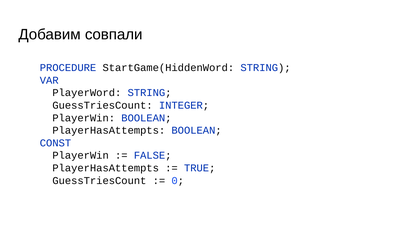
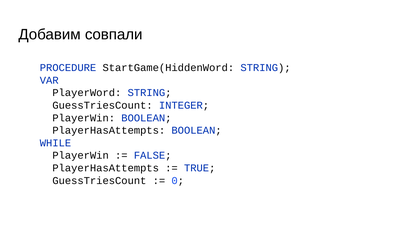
CONST: CONST -> WHILE (55, 143)
